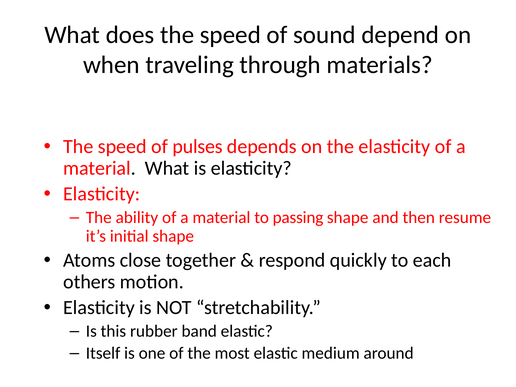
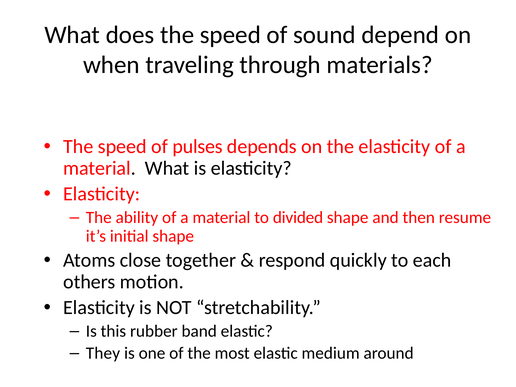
passing: passing -> divided (298, 218)
Itself: Itself -> They (103, 353)
